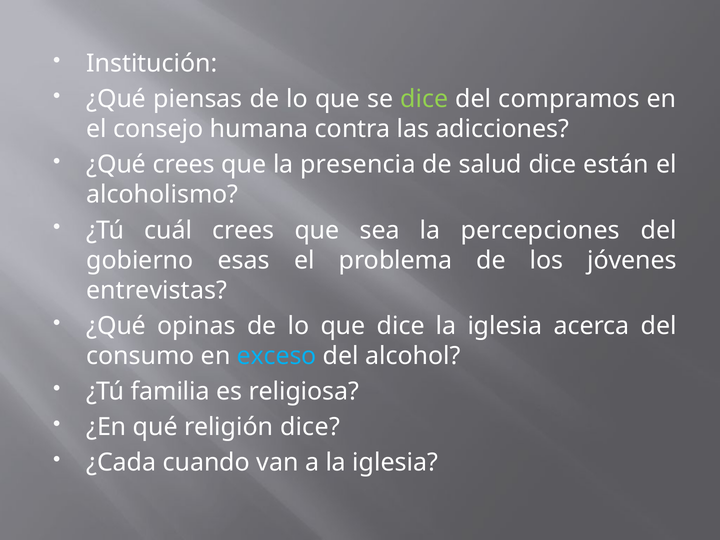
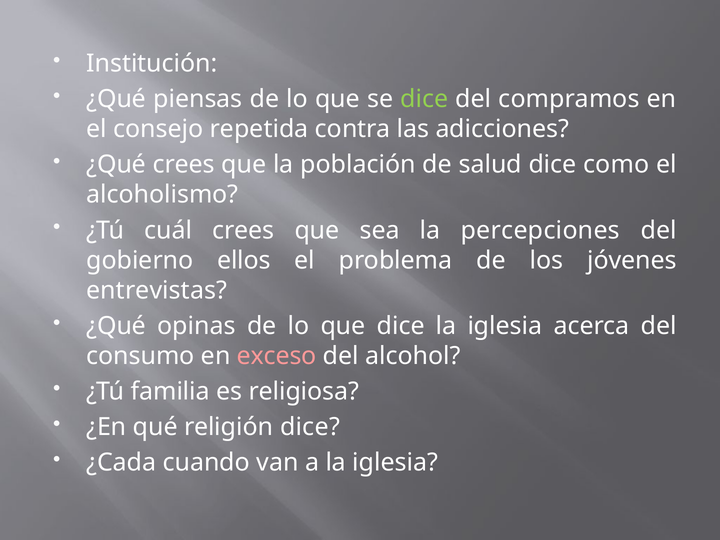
humana: humana -> repetida (259, 129)
presencia: presencia -> población (358, 165)
están: están -> como (616, 165)
esas: esas -> ellos (244, 260)
exceso colour: light blue -> pink (277, 356)
